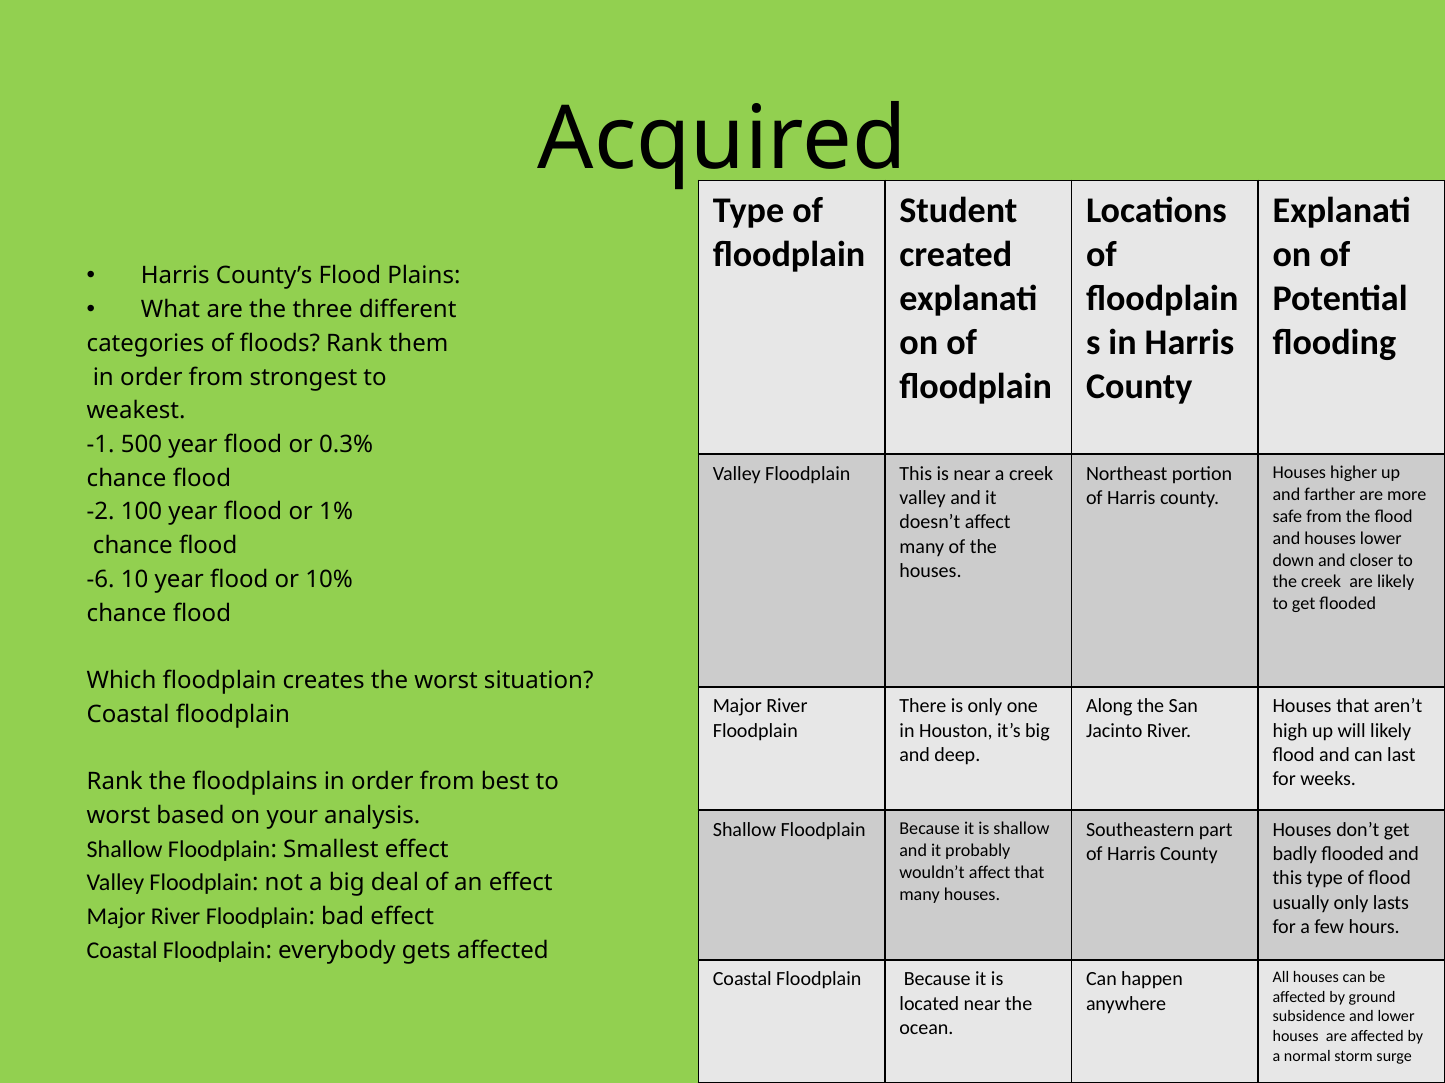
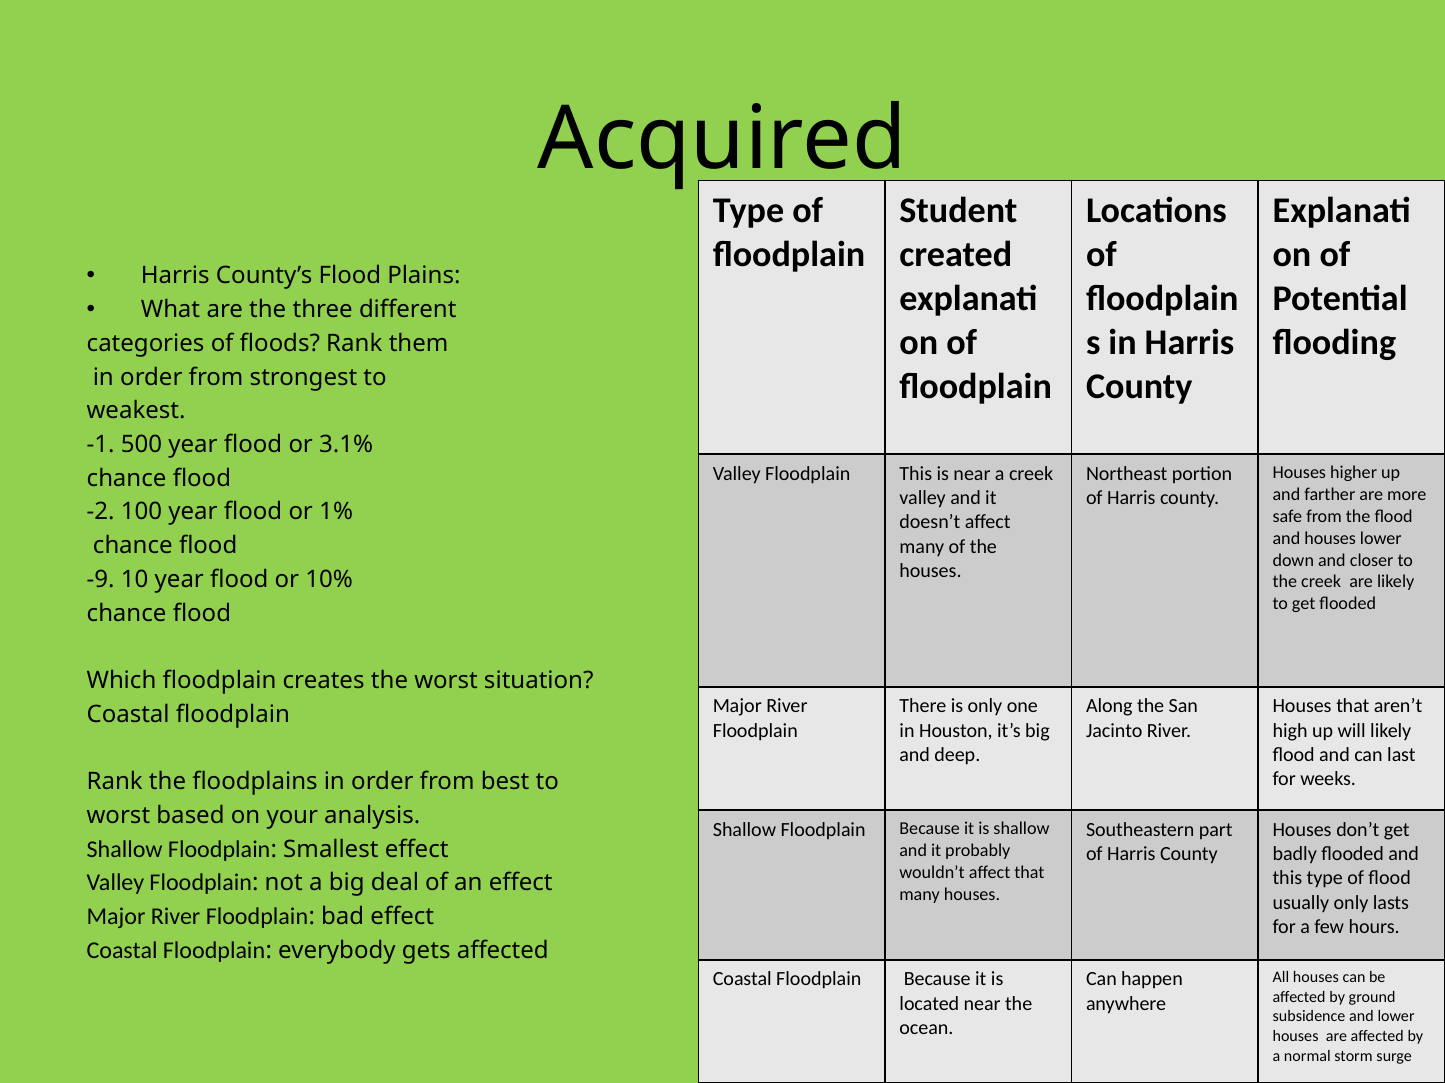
0.3%: 0.3% -> 3.1% (346, 445)
-6: -6 -> -9 (101, 580)
